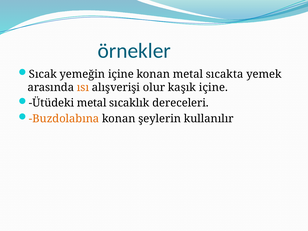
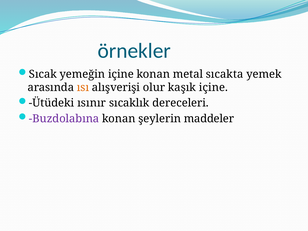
Ütüdeki metal: metal -> ısınır (92, 103)
Buzdolabına colour: orange -> purple (64, 119)
kullanılır: kullanılır -> maddeler (209, 119)
